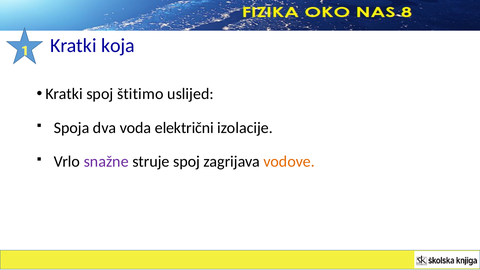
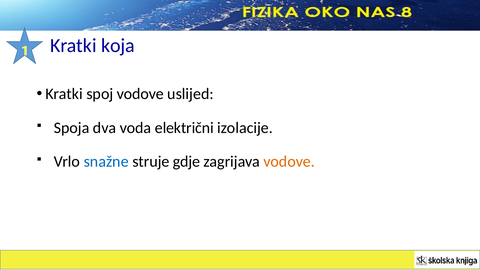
spoj štitimo: štitimo -> vodove (140, 94)
snažne colour: purple -> blue (106, 162)
struje spoj: spoj -> gdje (187, 162)
